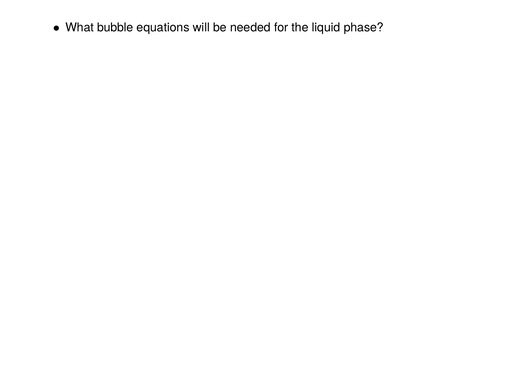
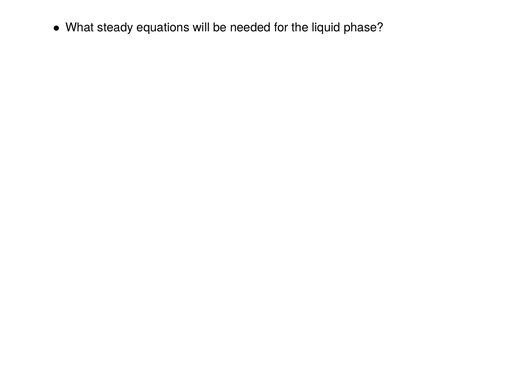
bubble: bubble -> steady (115, 27)
